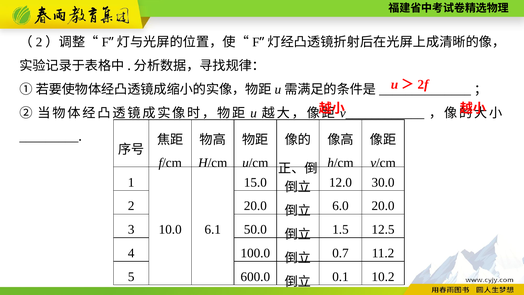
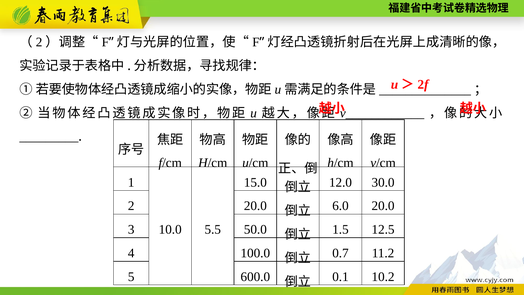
6.1: 6.1 -> 5.5 (213, 229)
